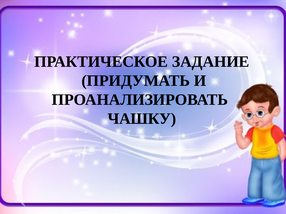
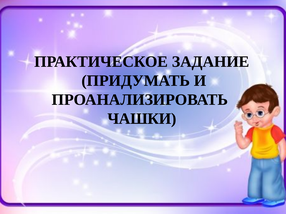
ЧАШКУ: ЧАШКУ -> ЧАШКИ (142, 119)
